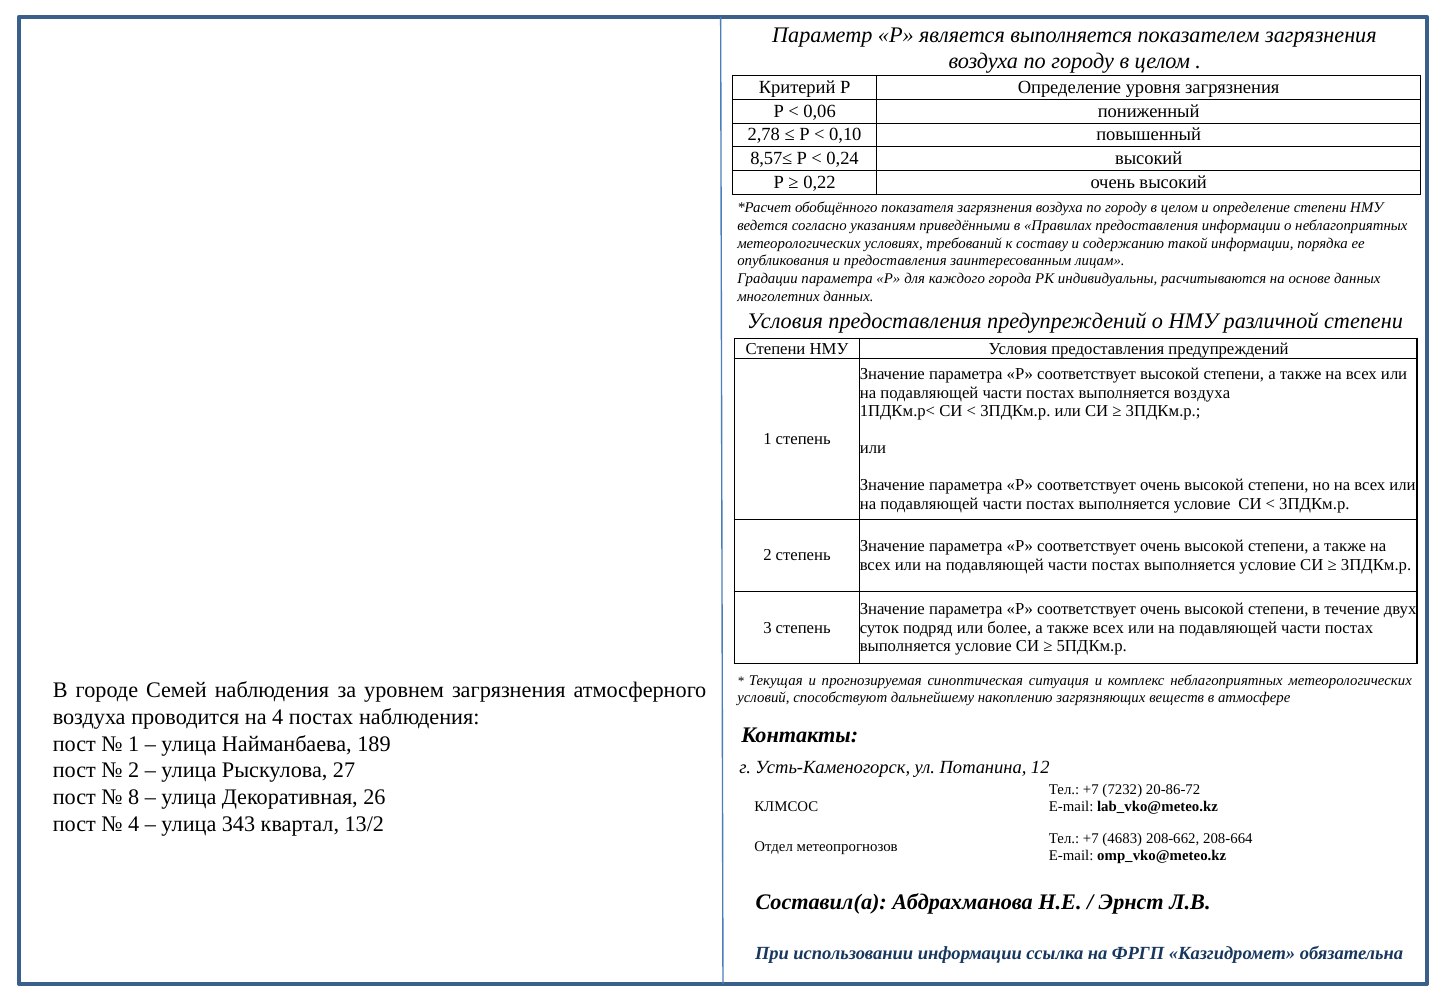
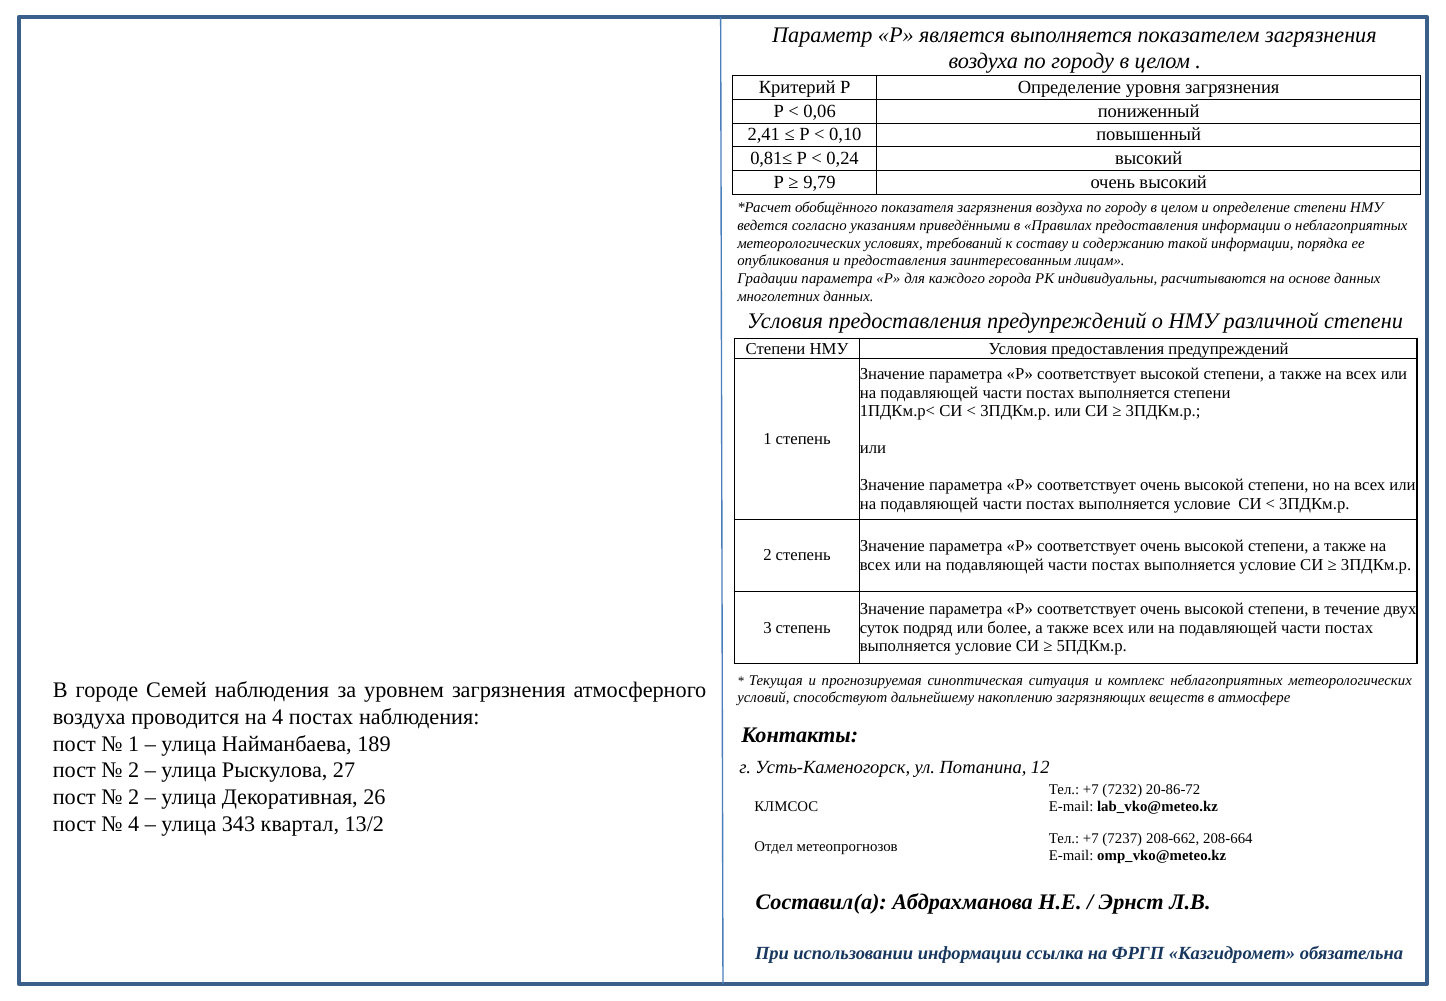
2,78: 2,78 -> 2,41 (764, 135)
8,57≤: 8,57≤ -> 0,81≤ (771, 159)
0,22: 0,22 -> 9,79 (819, 182)
выполняется воздуха: воздуха -> степени (1202, 393)
8: 8 -> 2 (134, 797)
4683: 4683 -> 7237 (1122, 839)
